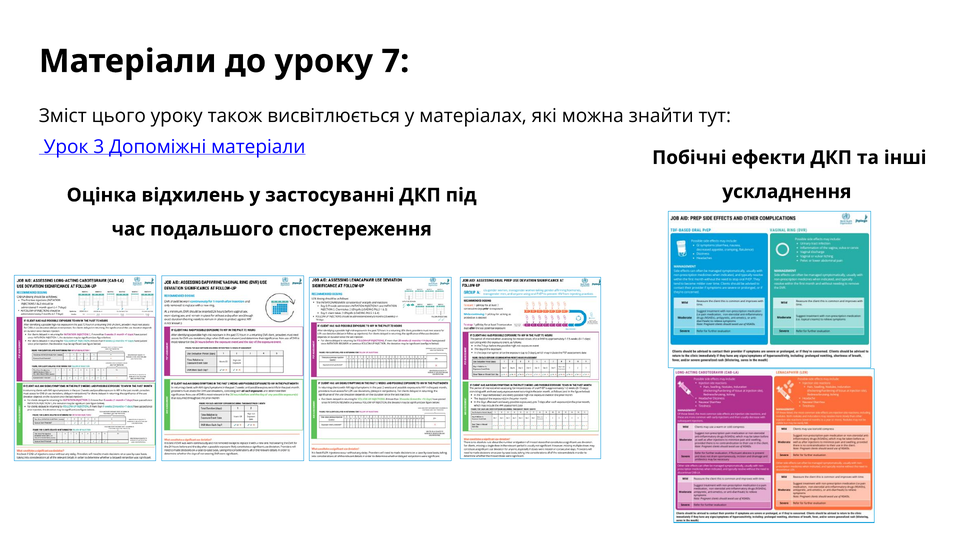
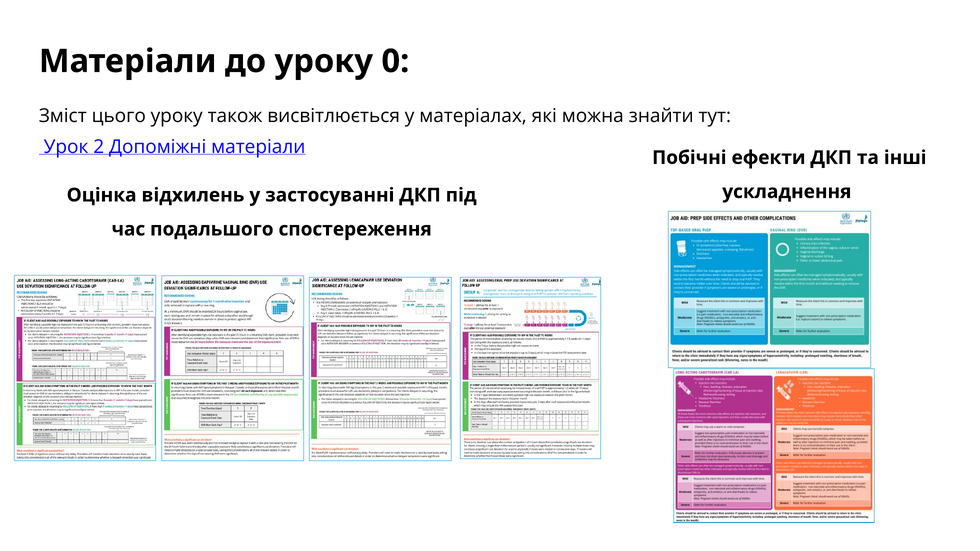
7: 7 -> 0 (395, 61)
3: 3 -> 2 (99, 147)
